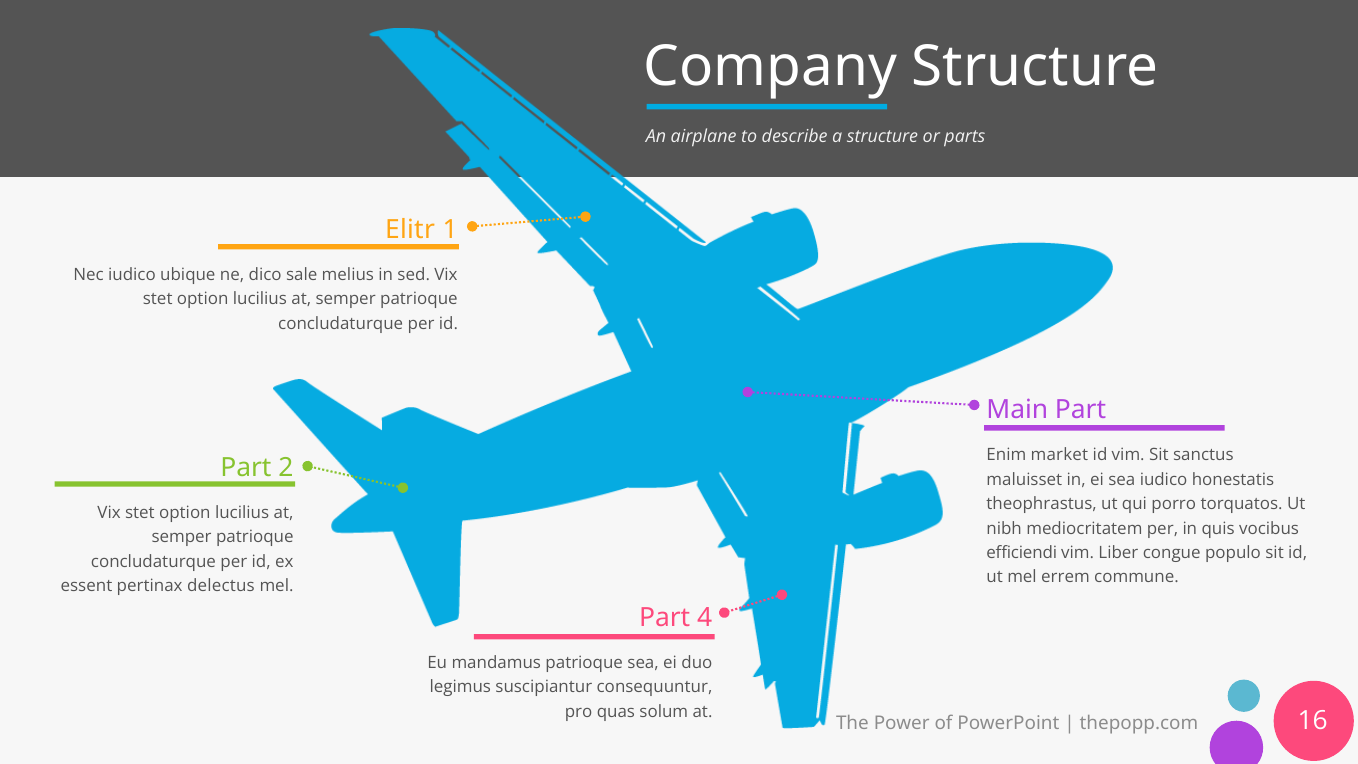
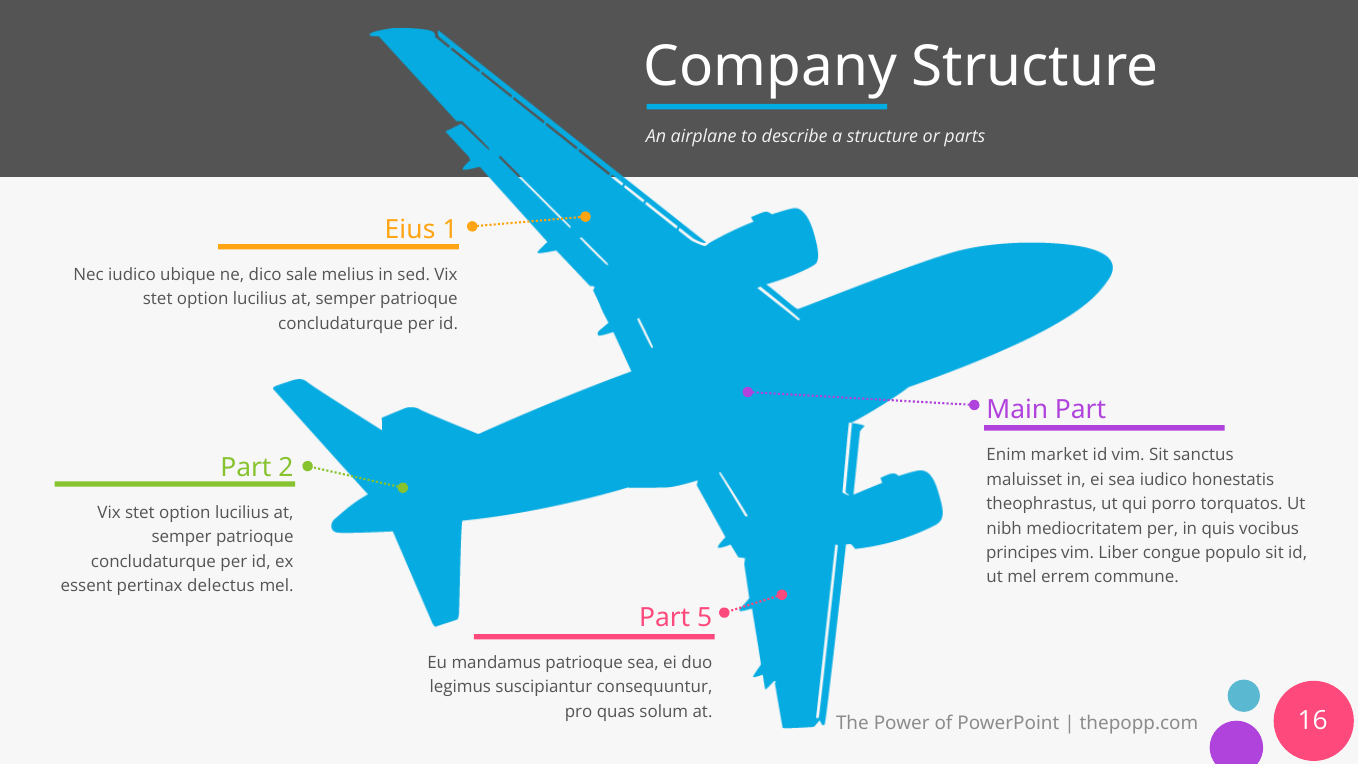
Elitr: Elitr -> Eius (410, 230)
efficiendi: efficiendi -> principes (1022, 553)
4: 4 -> 5 (705, 618)
